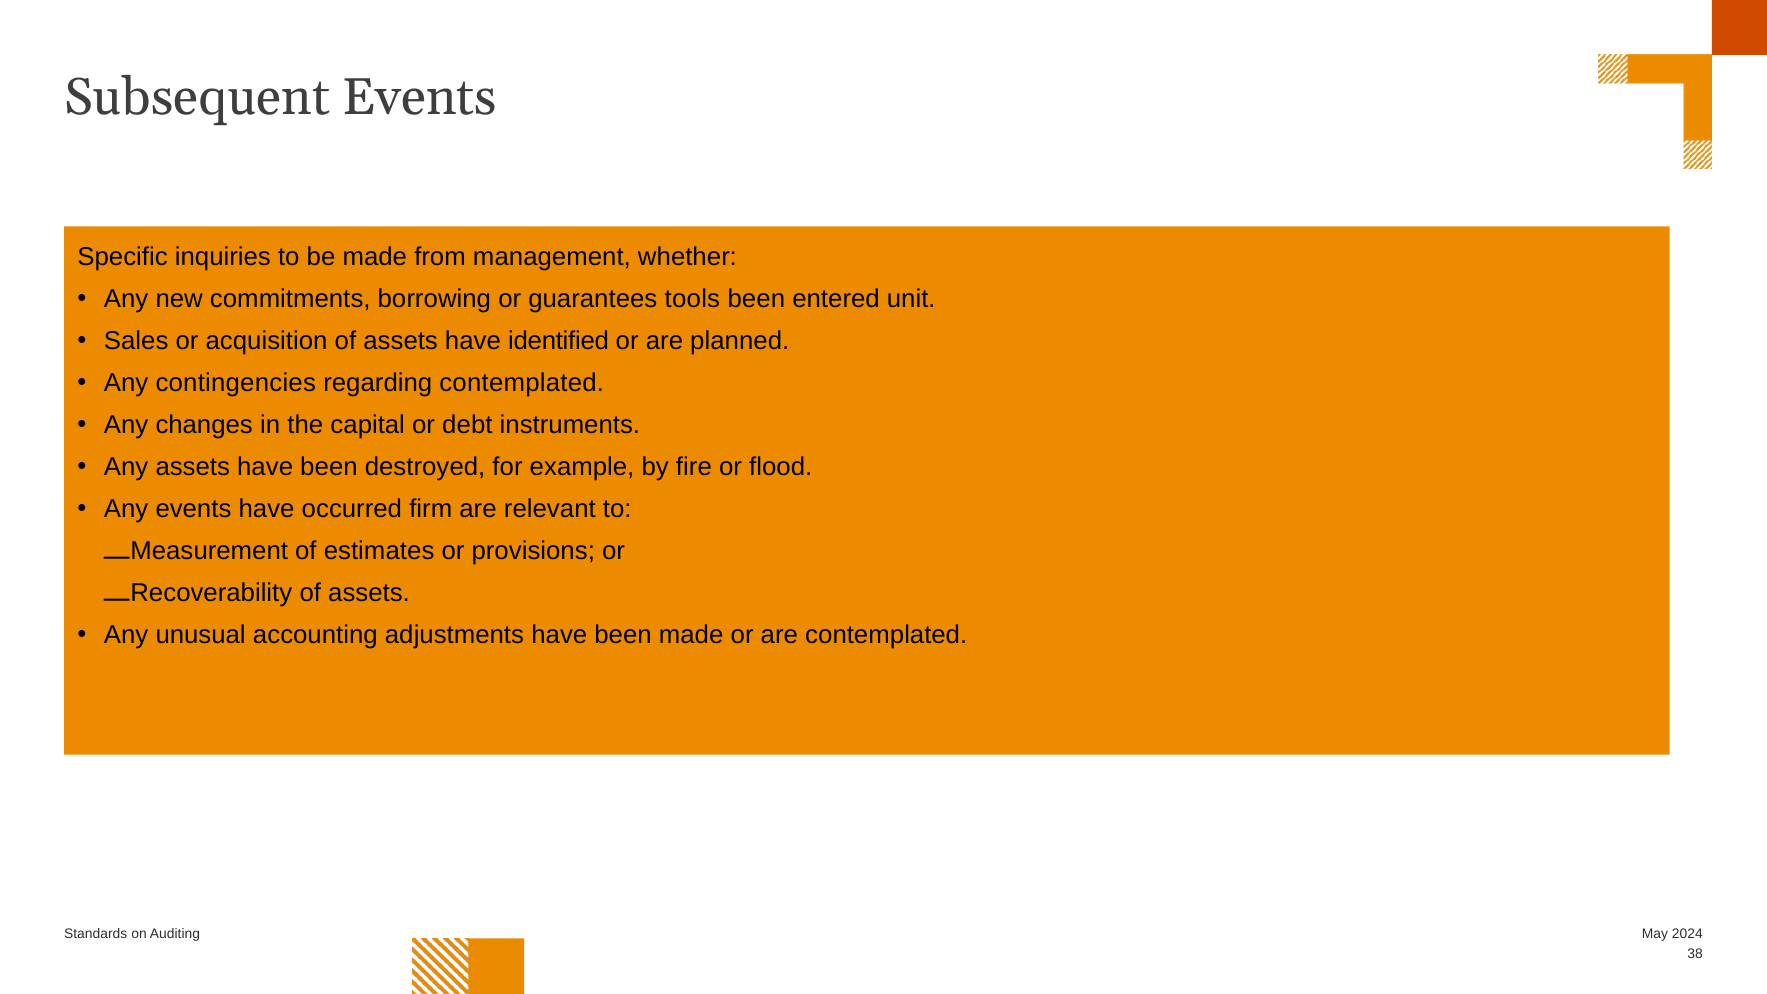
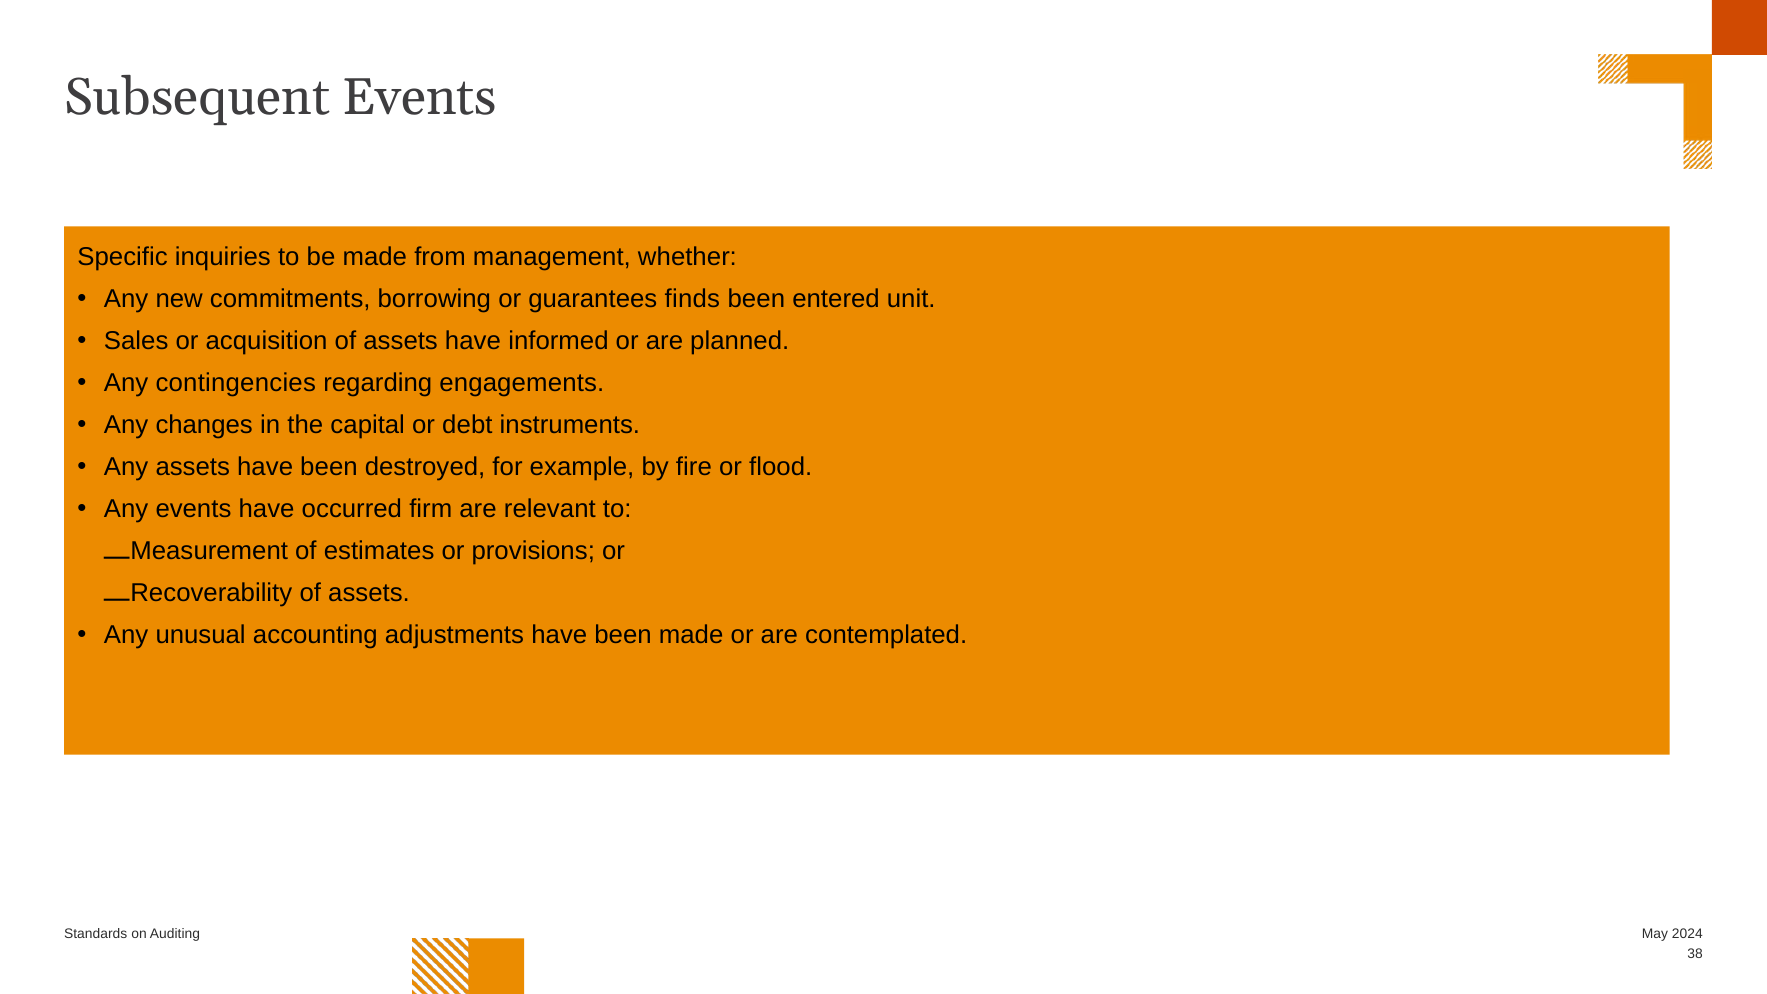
tools: tools -> finds (692, 299)
identified: identified -> informed (558, 341)
regarding contemplated: contemplated -> engagements (522, 383)
